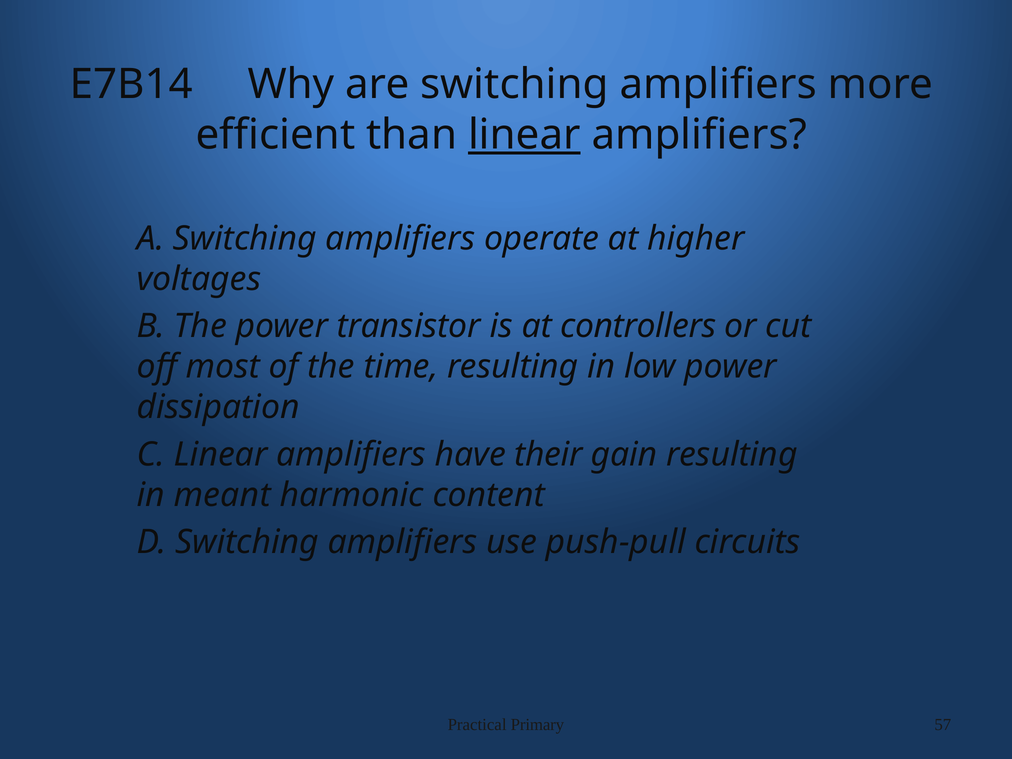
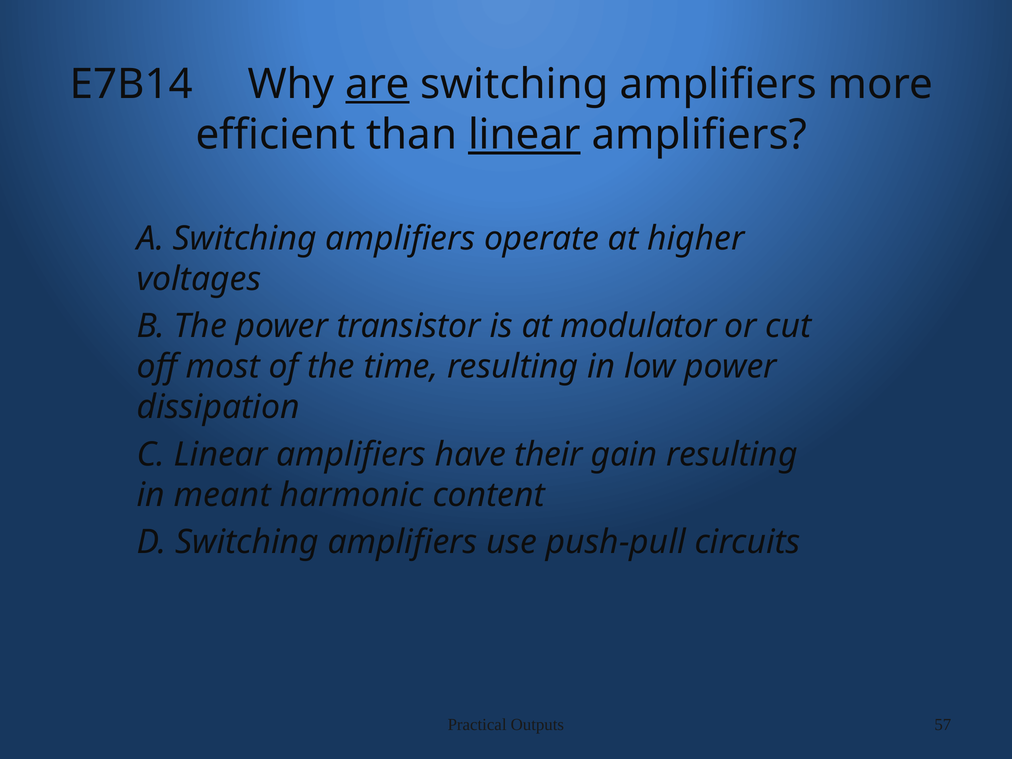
are underline: none -> present (378, 84)
controllers: controllers -> modulator (638, 326)
Primary: Primary -> Outputs (537, 725)
